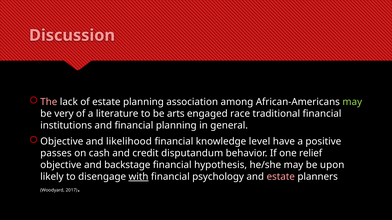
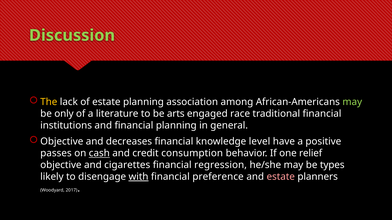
Discussion colour: pink -> light green (72, 35)
The colour: pink -> yellow (49, 102)
very: very -> only (64, 114)
likelihood: likelihood -> decreases (129, 142)
cash underline: none -> present (99, 154)
disputandum: disputandum -> consumption (192, 154)
backstage: backstage -> cigarettes (127, 165)
hypothesis: hypothesis -> regression (221, 165)
upon: upon -> types (332, 165)
psychology: psychology -> preference (218, 177)
